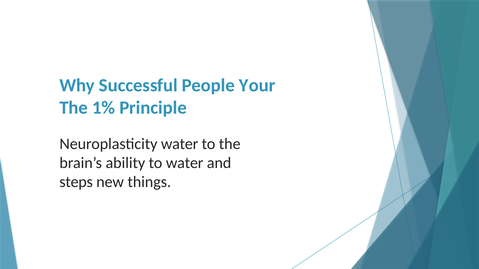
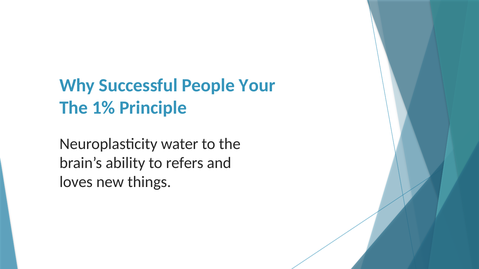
to water: water -> refers (185, 163)
steps: steps -> loves (76, 182)
